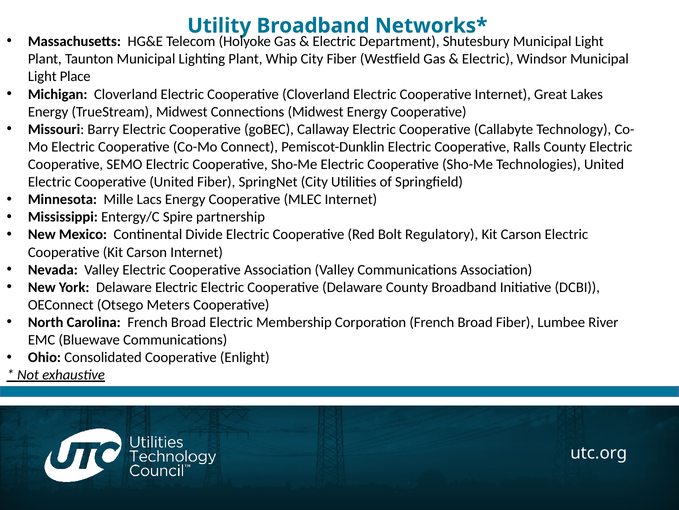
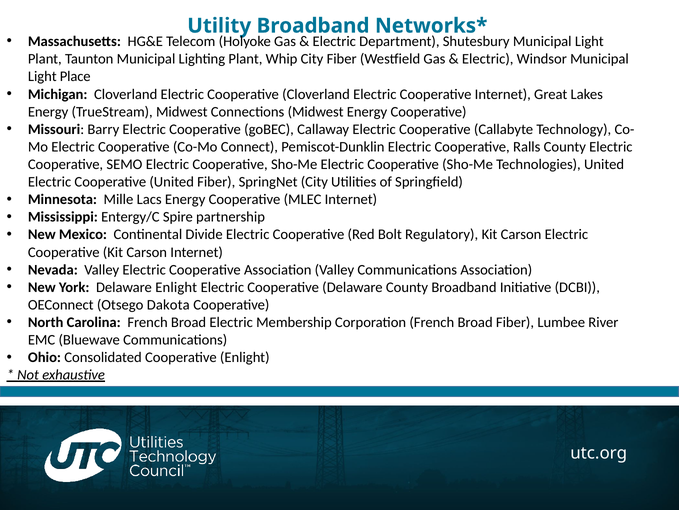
Delaware Electric: Electric -> Enlight (176, 287)
Meters: Meters -> Dakota (168, 304)
